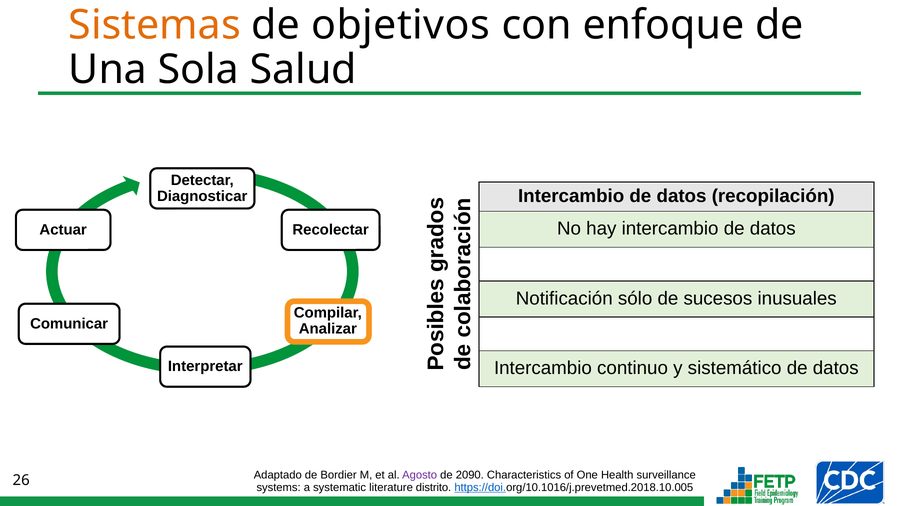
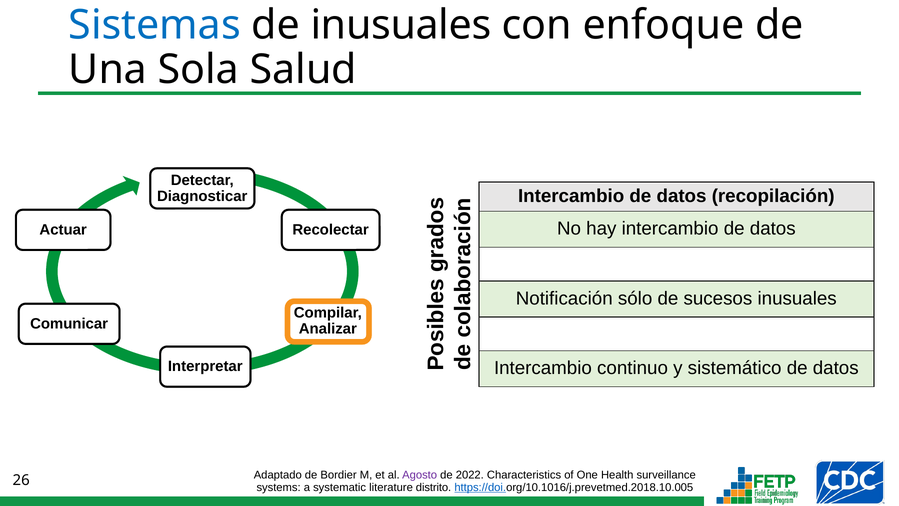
Sistemas colour: orange -> blue (155, 25)
de objetivos: objetivos -> inusuales (401, 25)
2090: 2090 -> 2022 (470, 475)
